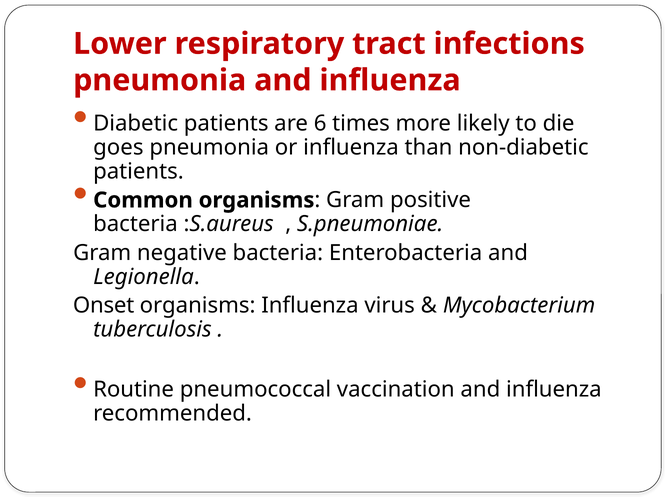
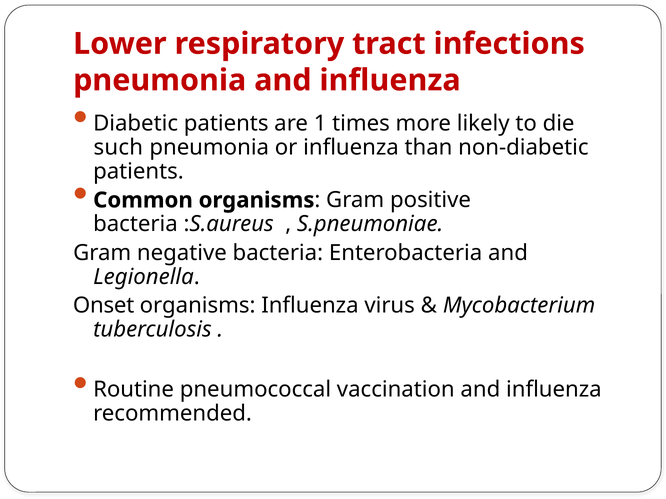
6: 6 -> 1 (320, 124)
goes: goes -> such (118, 148)
